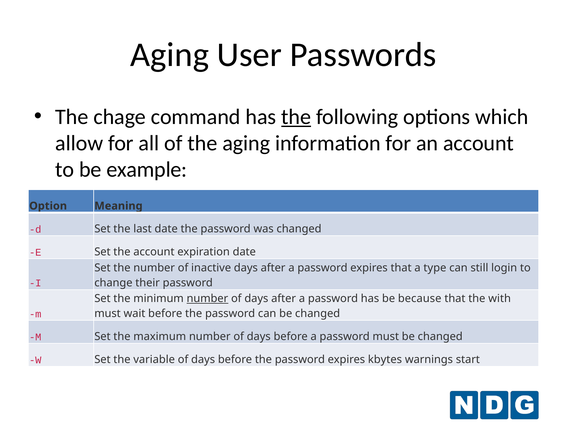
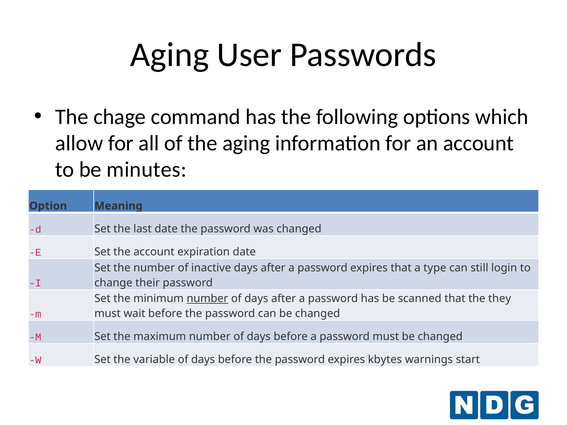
the underline: present -> none (296, 117)
example: example -> minutes (147, 170)
because: because -> scanned (420, 299)
with: with -> they (500, 299)
